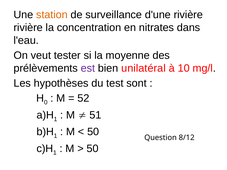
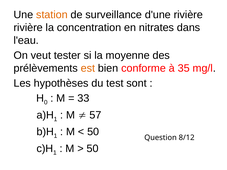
est colour: purple -> orange (88, 68)
unilatéral: unilatéral -> conforme (144, 68)
10: 10 -> 35 (184, 68)
52: 52 -> 33 (83, 98)
51: 51 -> 57 (95, 115)
